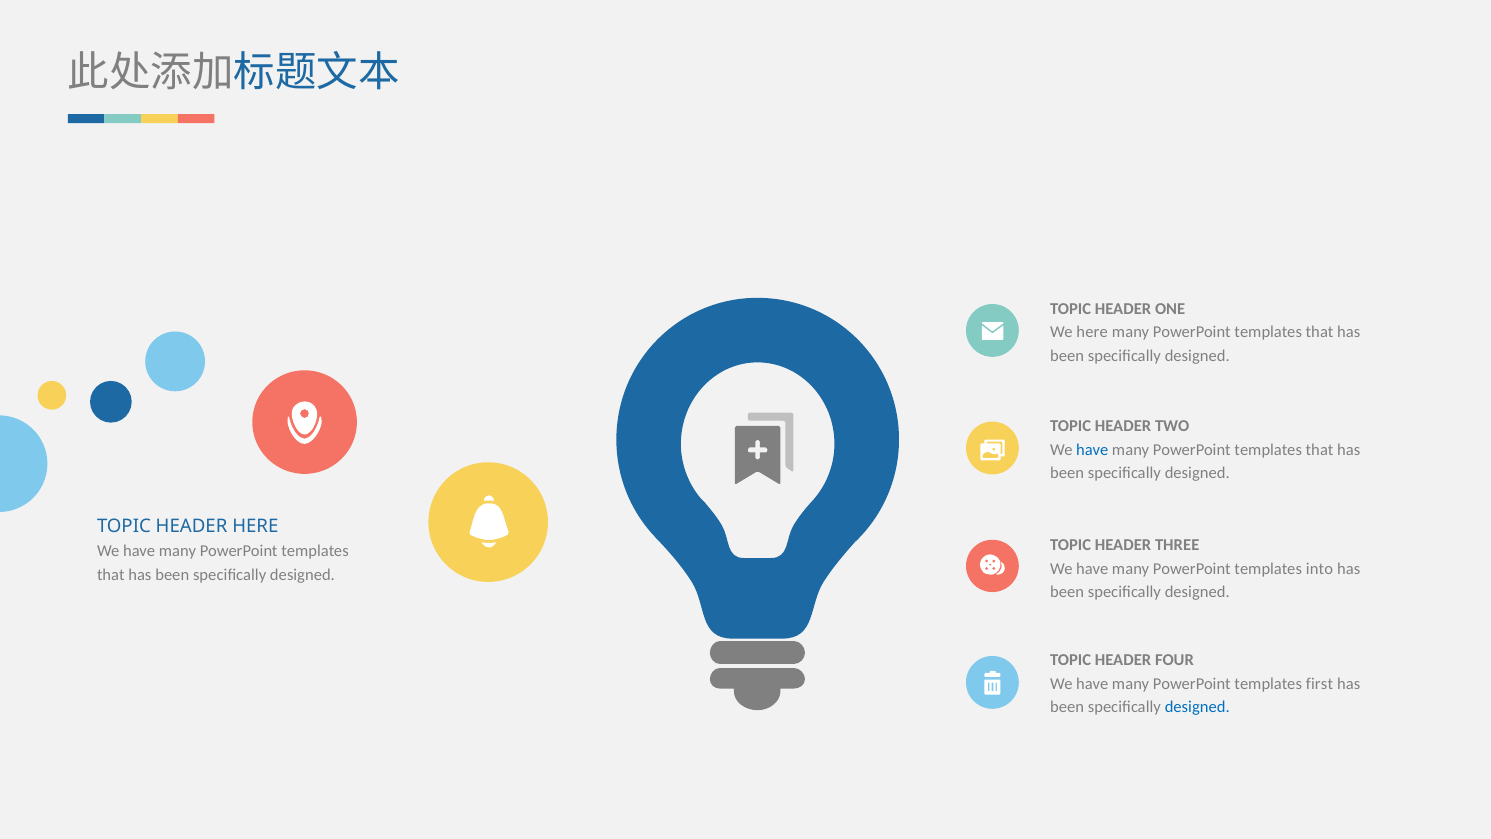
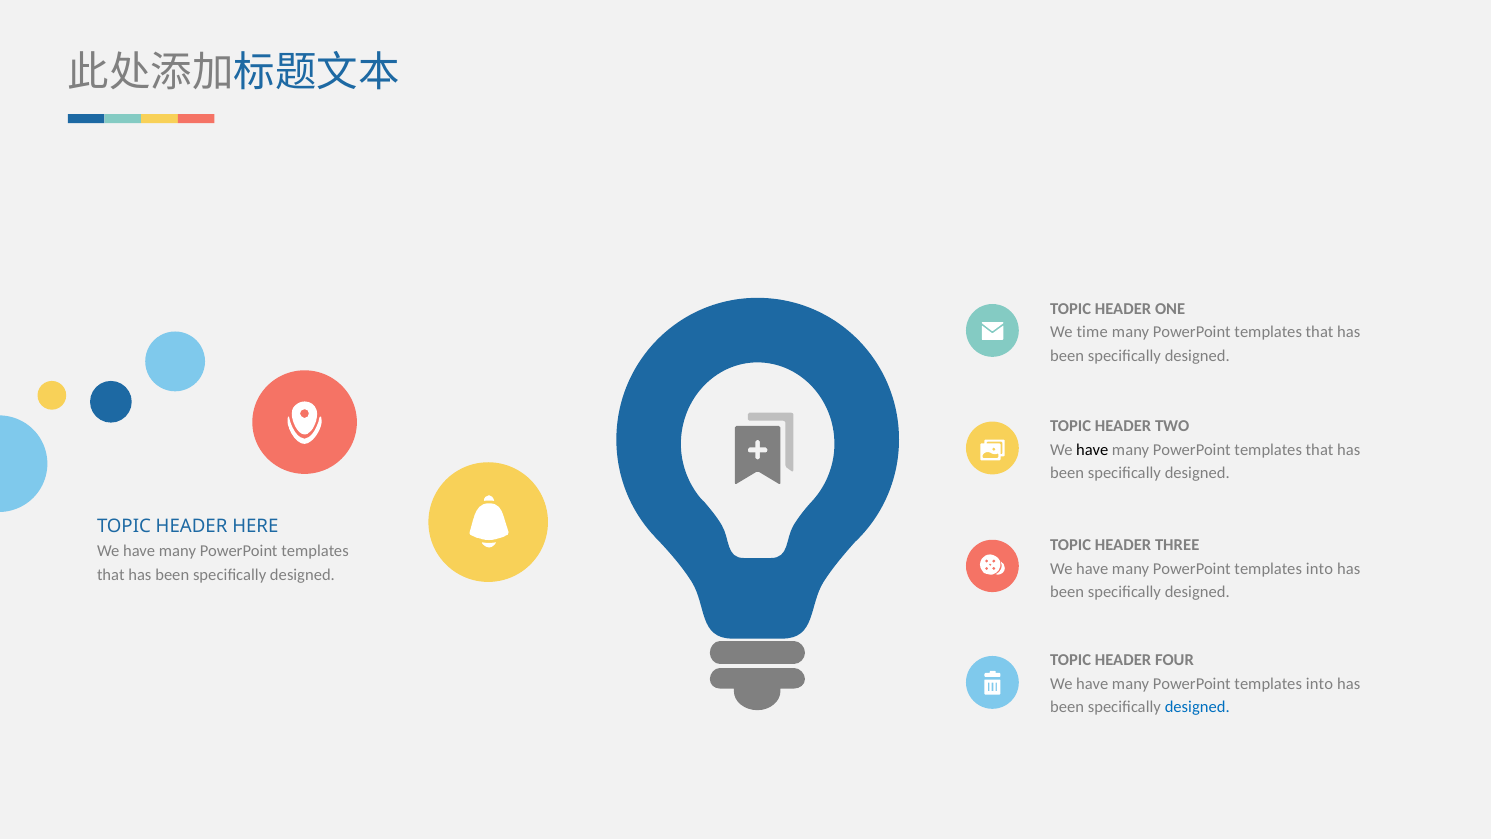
We here: here -> time (1092, 332)
have colour: blue -> black (1092, 449)
first: first -> into (1319, 684)
